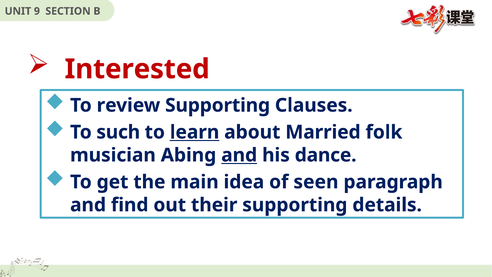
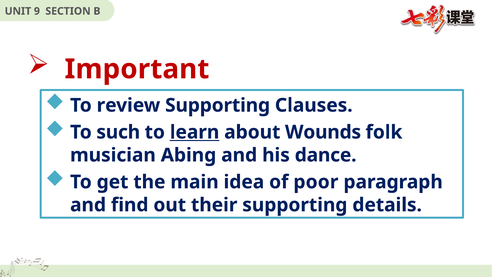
Interested: Interested -> Important (137, 69)
Married: Married -> Wounds (323, 132)
and underline: present -> none (239, 155)
seen: seen -> poor (316, 182)
